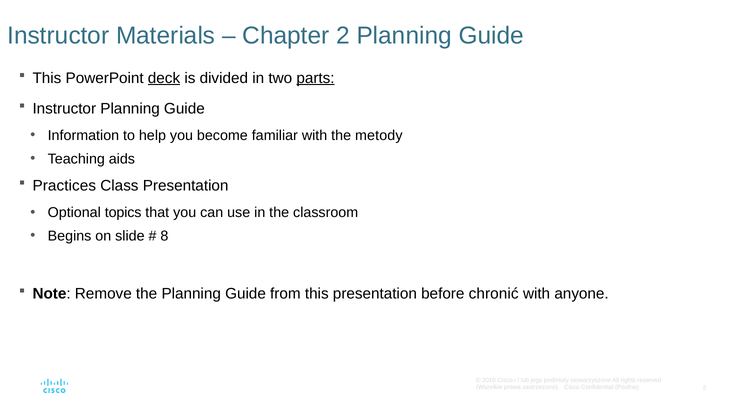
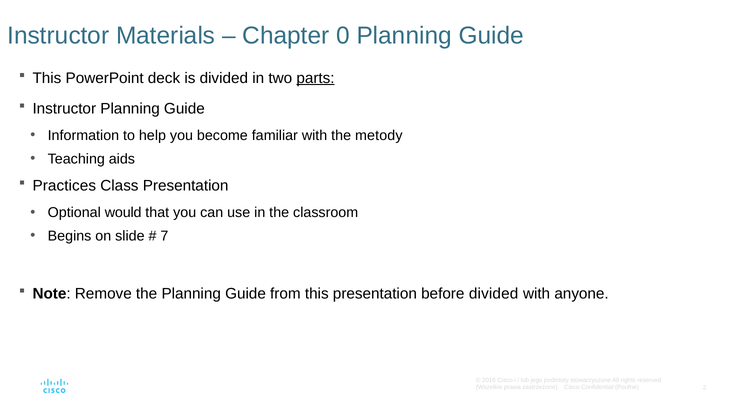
Chapter 2: 2 -> 0 (343, 35)
deck underline: present -> none (164, 78)
topics: topics -> would (123, 213)
8: 8 -> 7 (164, 236)
before chronić: chronić -> divided (494, 293)
